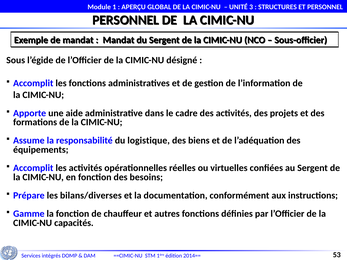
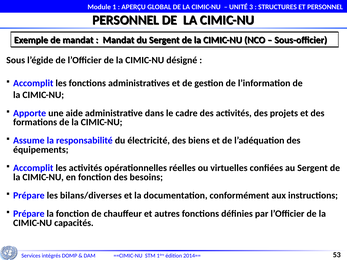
logistique: logistique -> électricité (149, 141)
Gamme: Gamme -> Prépare (29, 214)
